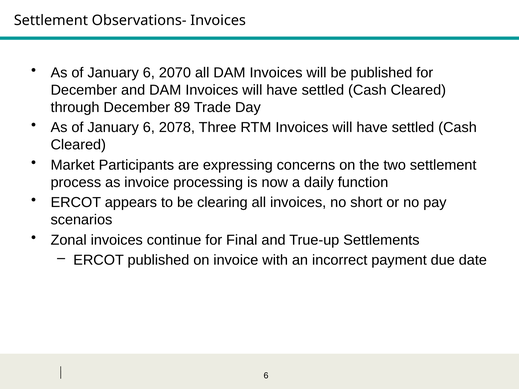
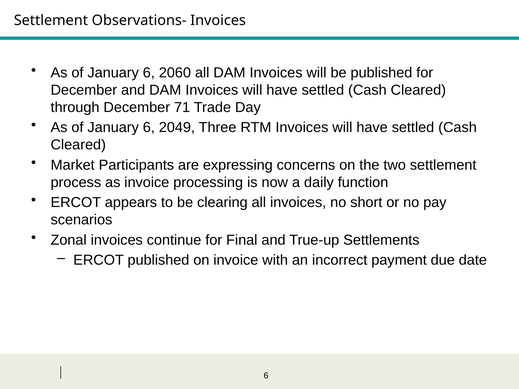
2070: 2070 -> 2060 (175, 73)
89: 89 -> 71 (182, 107)
2078: 2078 -> 2049 (177, 128)
